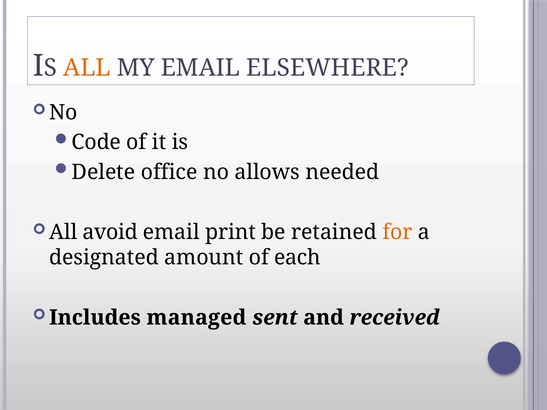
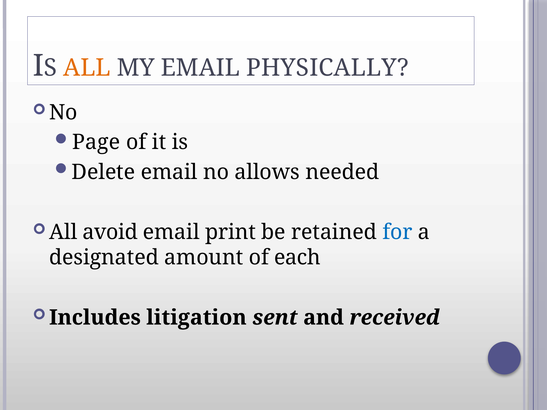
ELSEWHERE: ELSEWHERE -> PHYSICALLY (327, 68)
Code: Code -> Page (96, 142)
Delete office: office -> email (169, 172)
for colour: orange -> blue (397, 232)
managed: managed -> litigation (196, 318)
